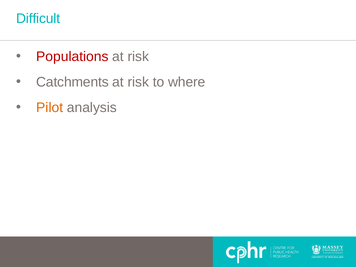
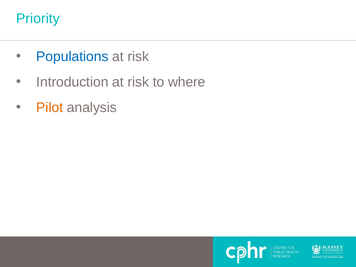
Difficult: Difficult -> Priority (38, 18)
Populations colour: red -> blue (72, 57)
Catchments: Catchments -> Introduction (72, 82)
